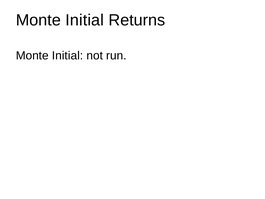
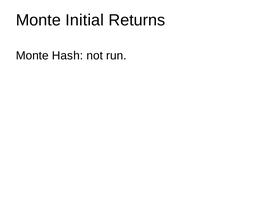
Initial: Initial -> Hash (68, 56)
